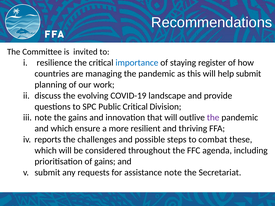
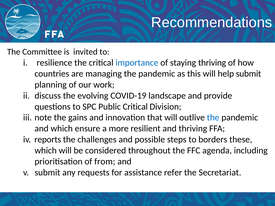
staying register: register -> thriving (212, 63)
the colour: purple -> blue (213, 118)
combat: combat -> borders (213, 140)
of gains: gains -> from (105, 162)
assistance note: note -> refer (173, 173)
